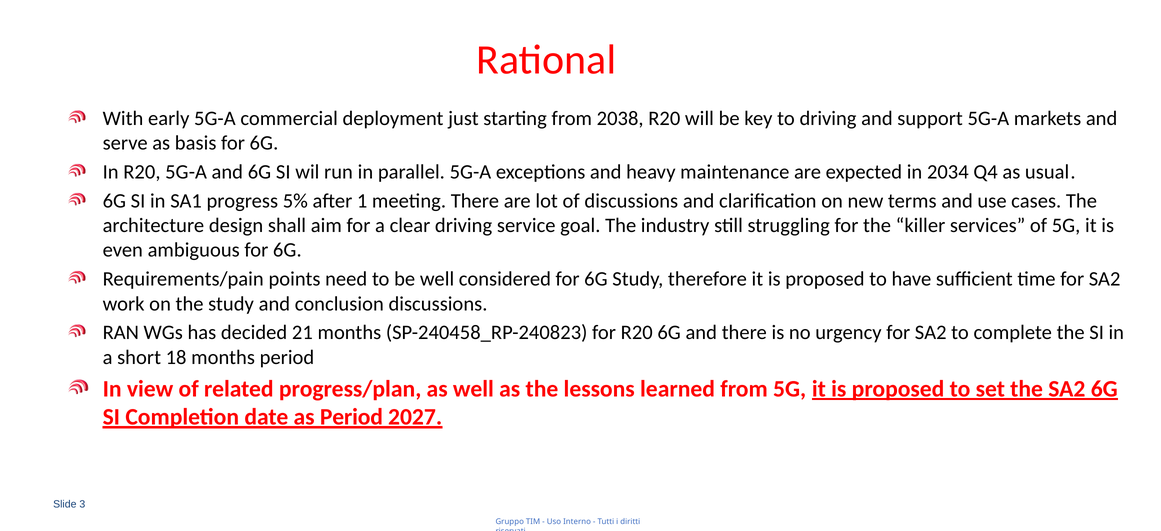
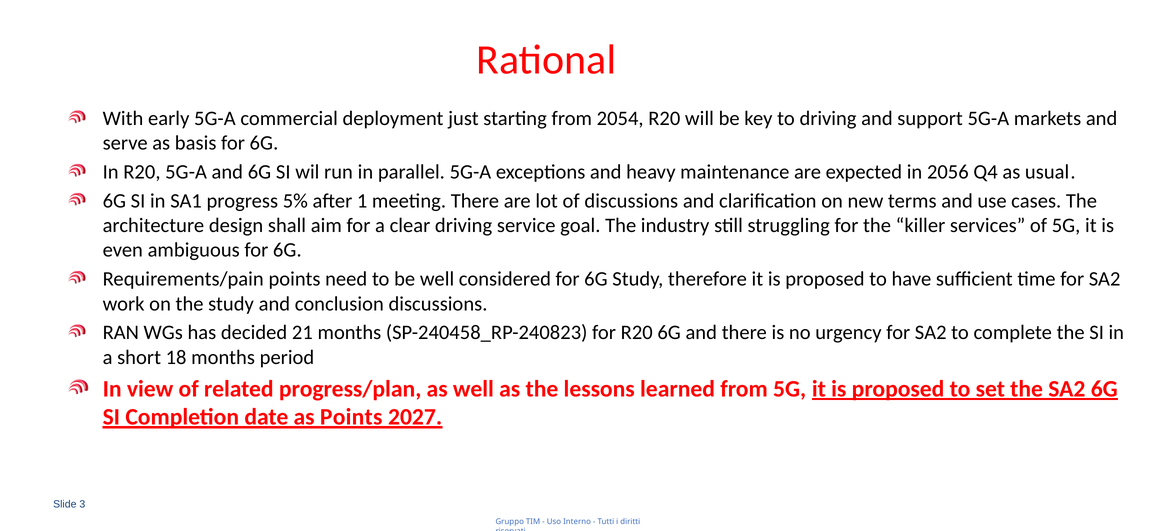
2038: 2038 -> 2054 (620, 118)
2034: 2034 -> 2056 (948, 172)
as Period: Period -> Points (351, 417)
